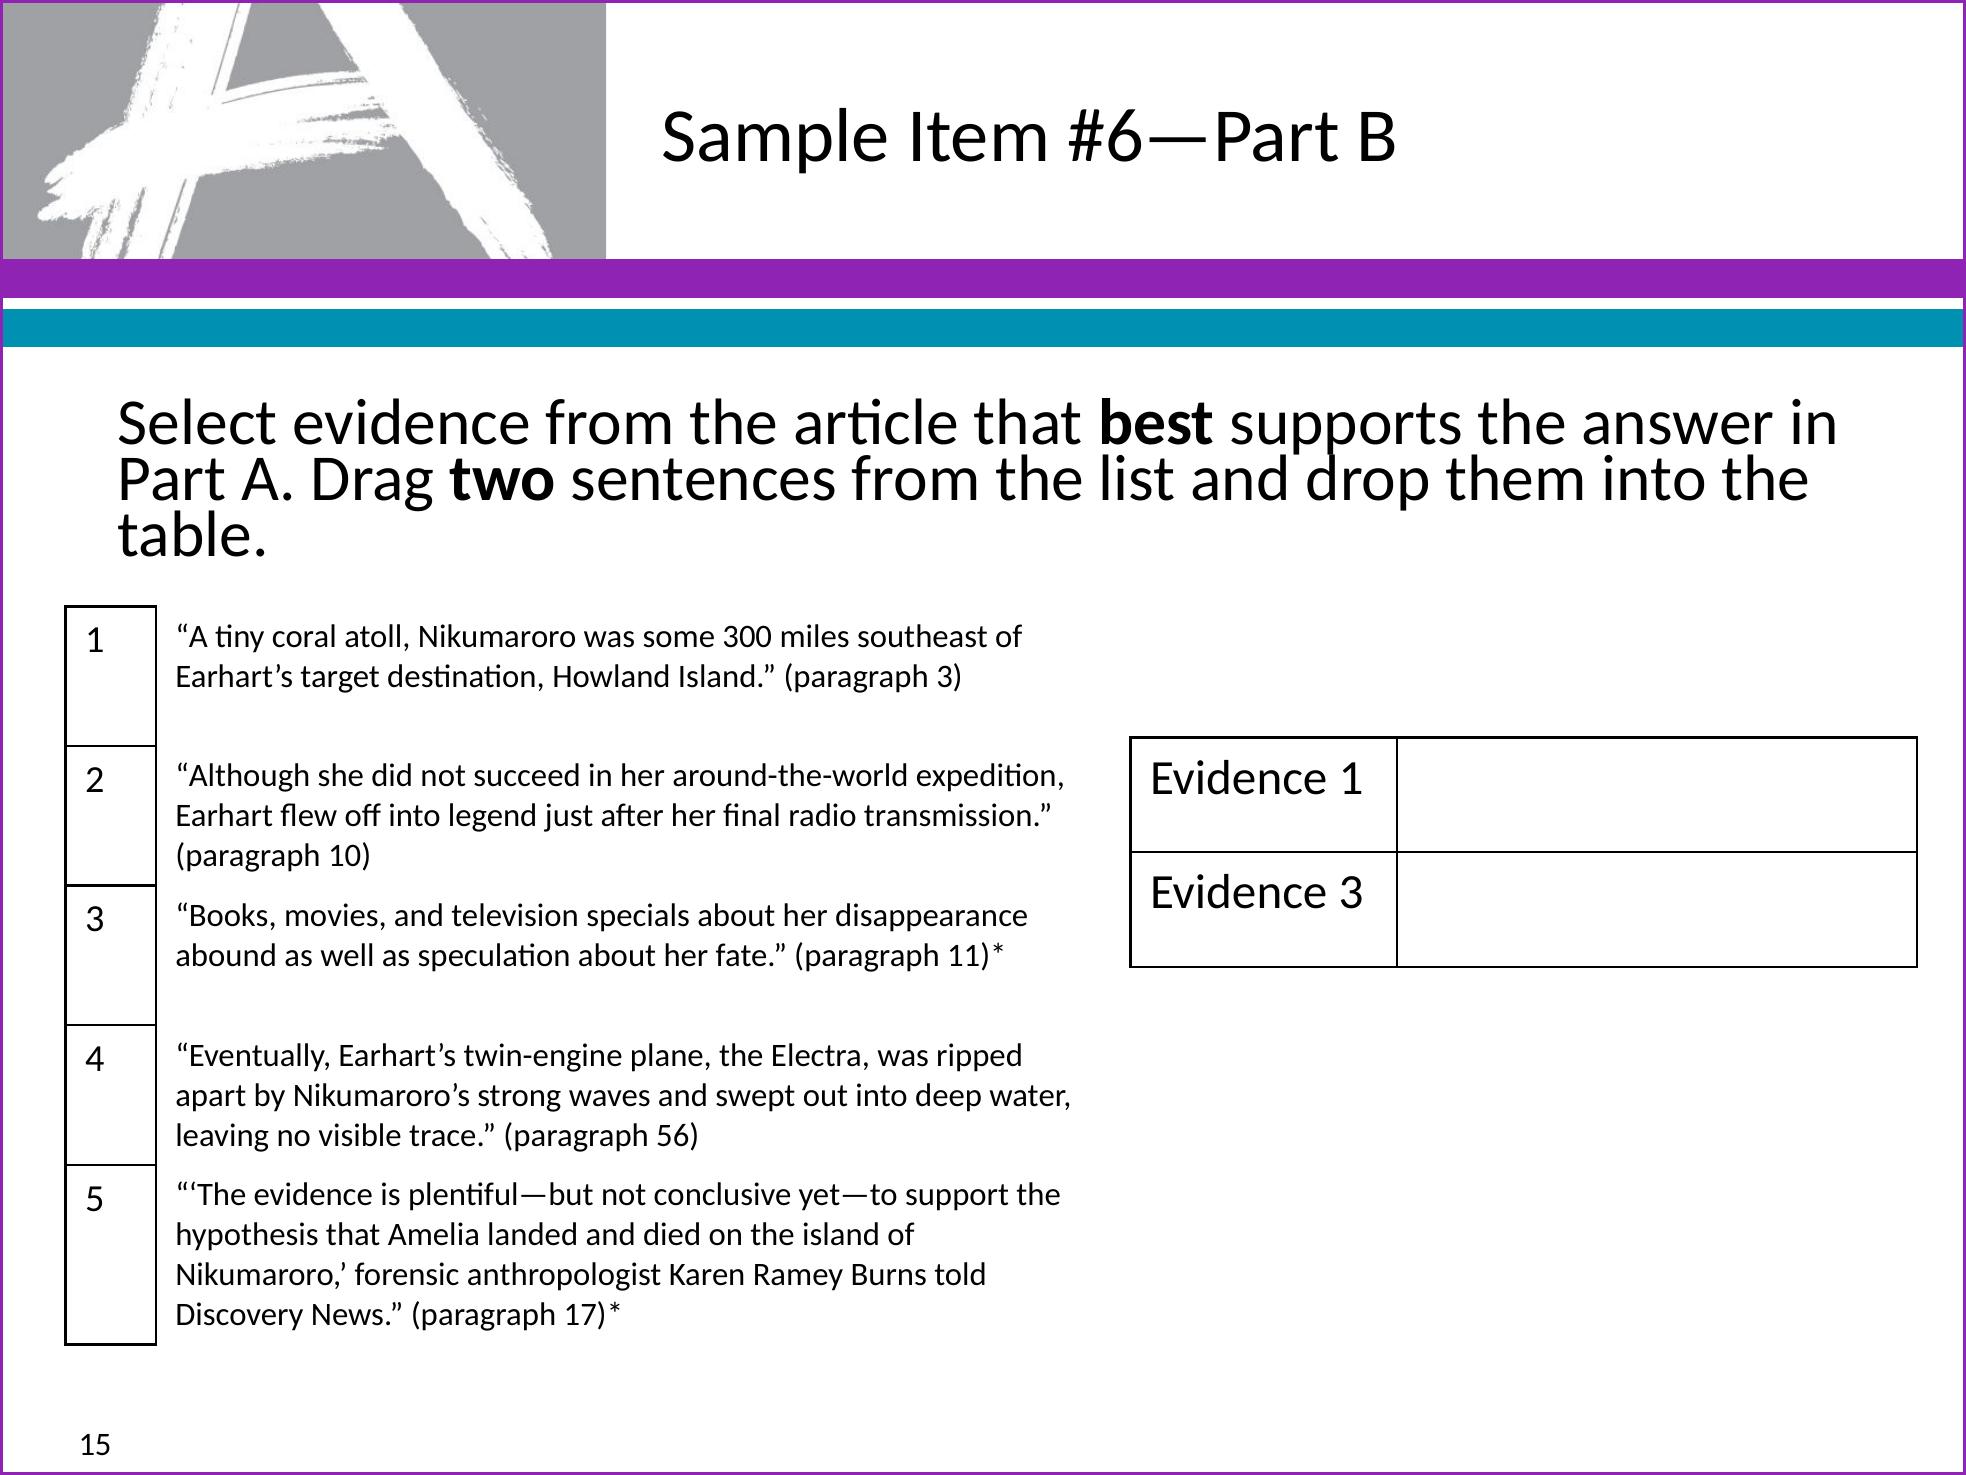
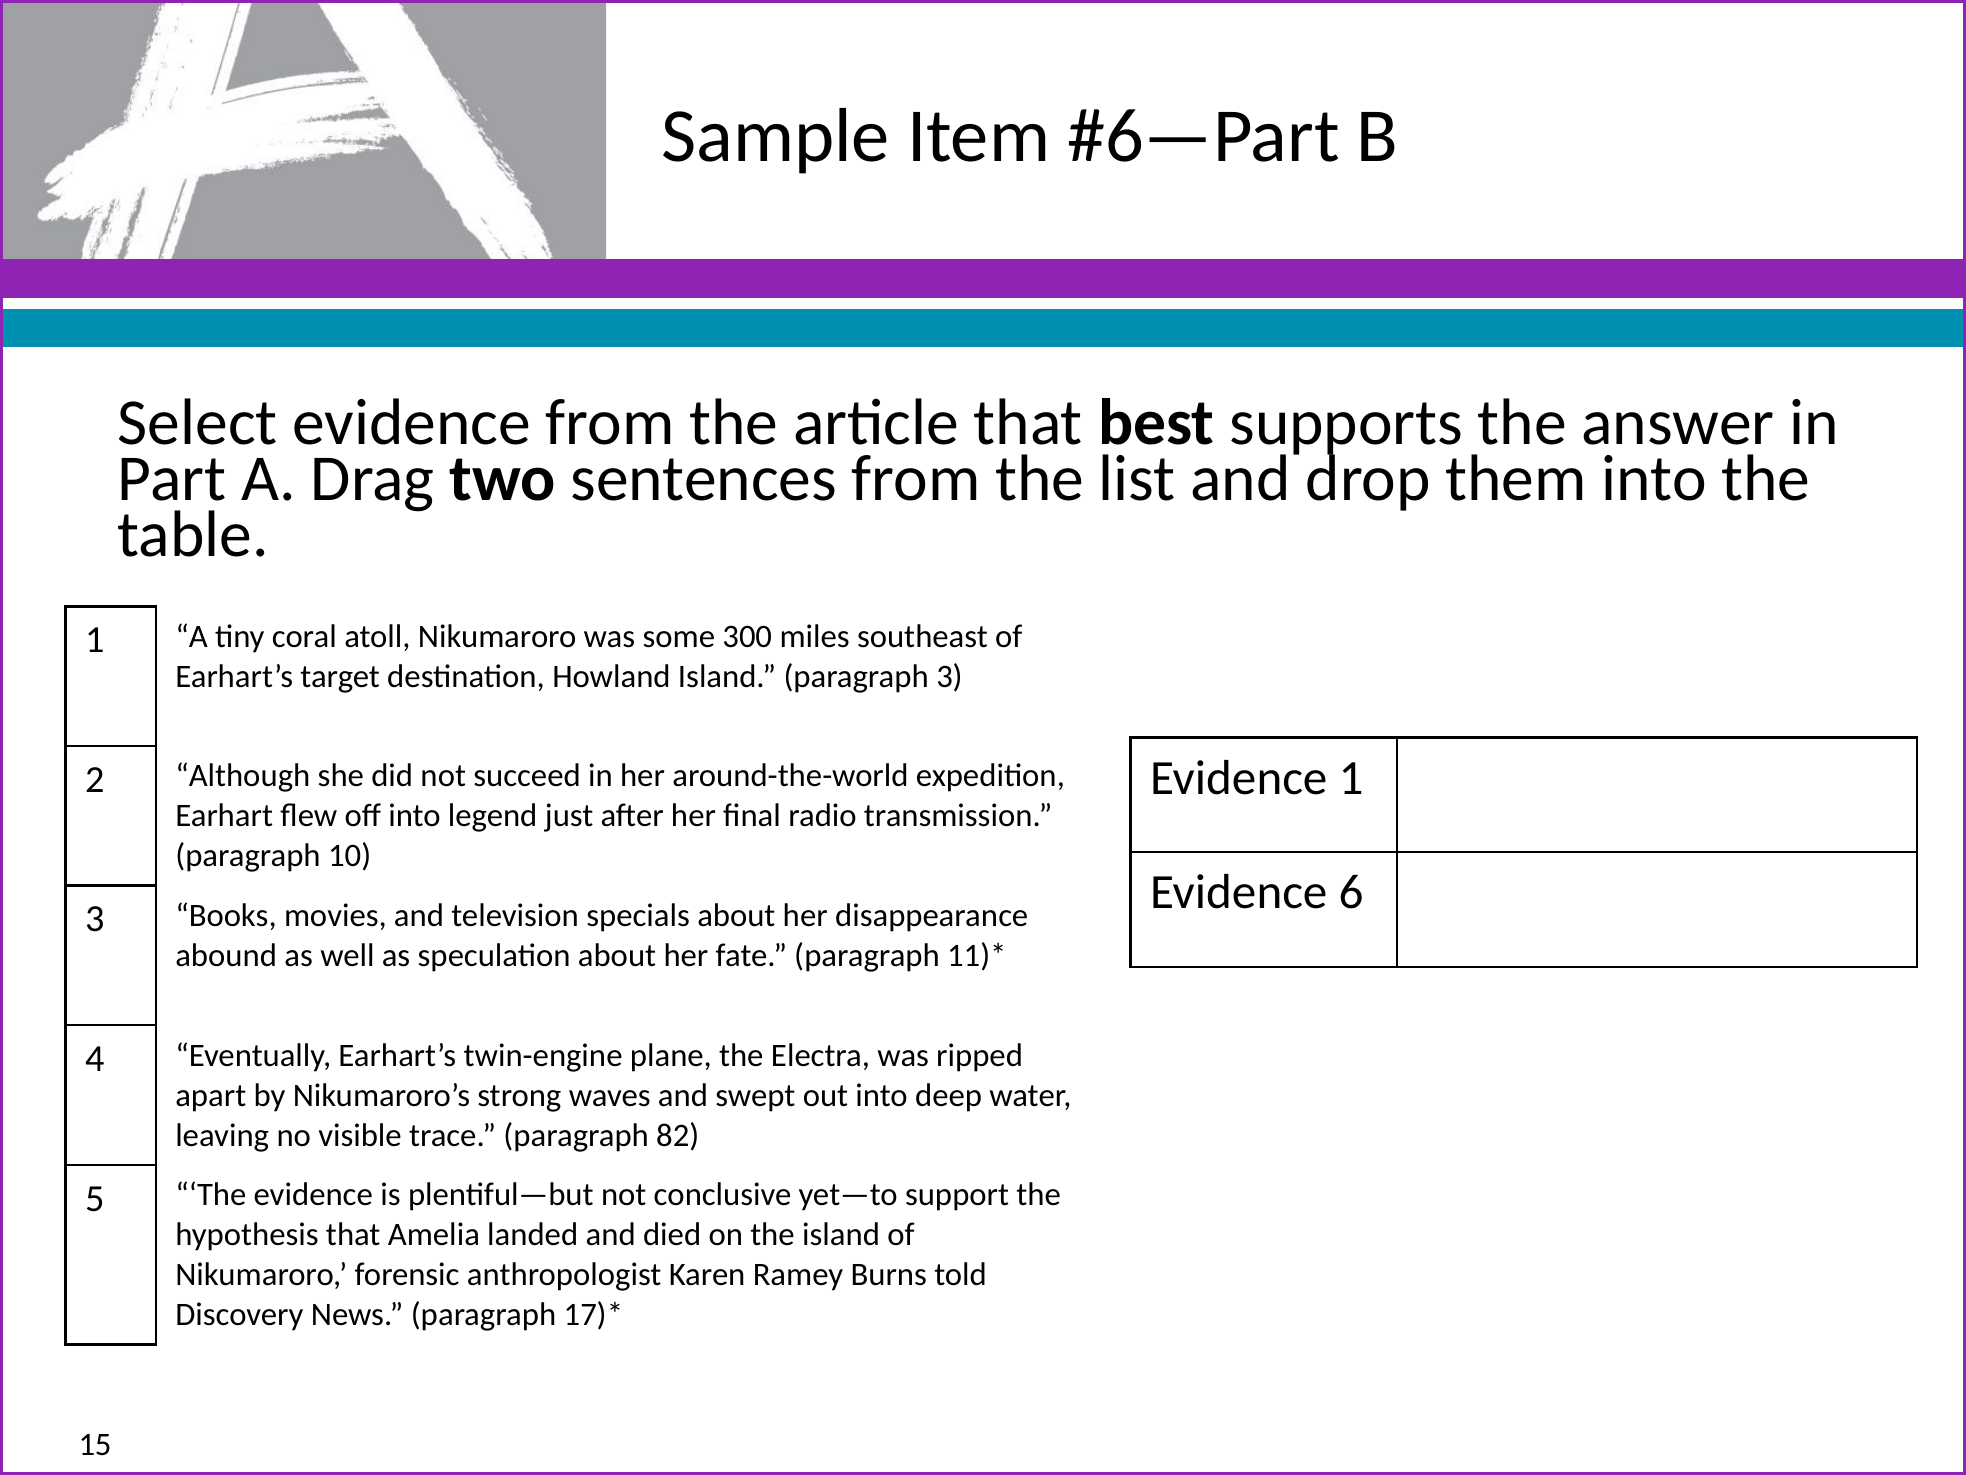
Evidence 3: 3 -> 6 (1351, 892)
56: 56 -> 82 (678, 1135)
